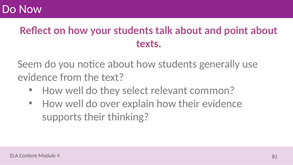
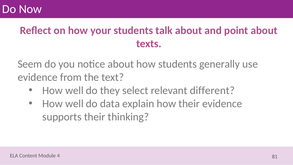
common: common -> different (212, 90)
over: over -> data (110, 104)
